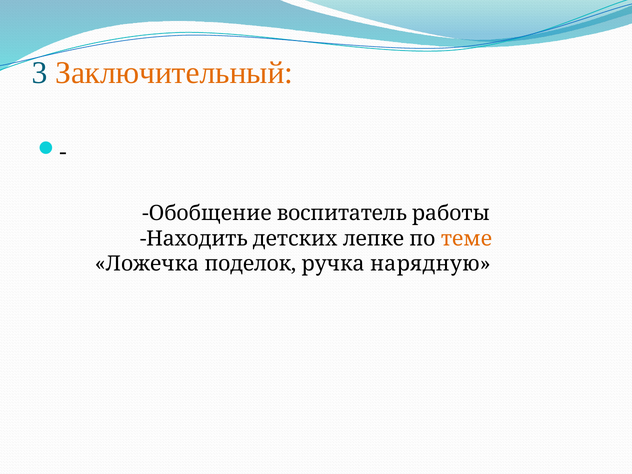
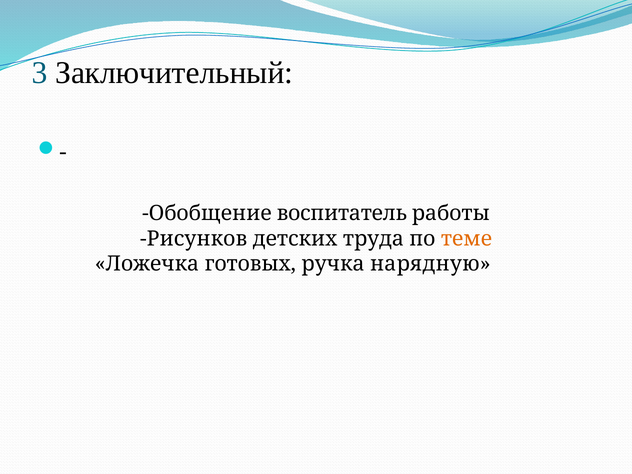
Заключительный colour: orange -> black (174, 73)
Находить: Находить -> Рисунков (194, 239)
лепке: лепке -> труда (373, 239)
поделок: поделок -> готовых (250, 264)
